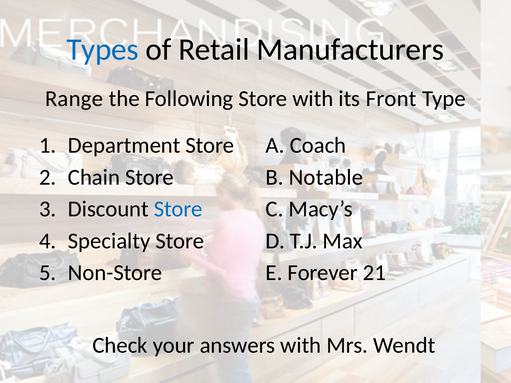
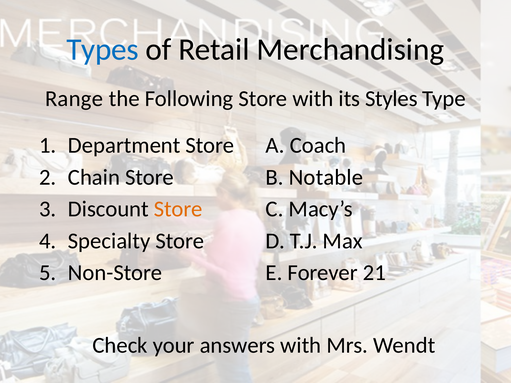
Manufacturers: Manufacturers -> Merchandising (350, 49)
Front: Front -> Styles (391, 99)
Store colour: blue -> orange (178, 209)
